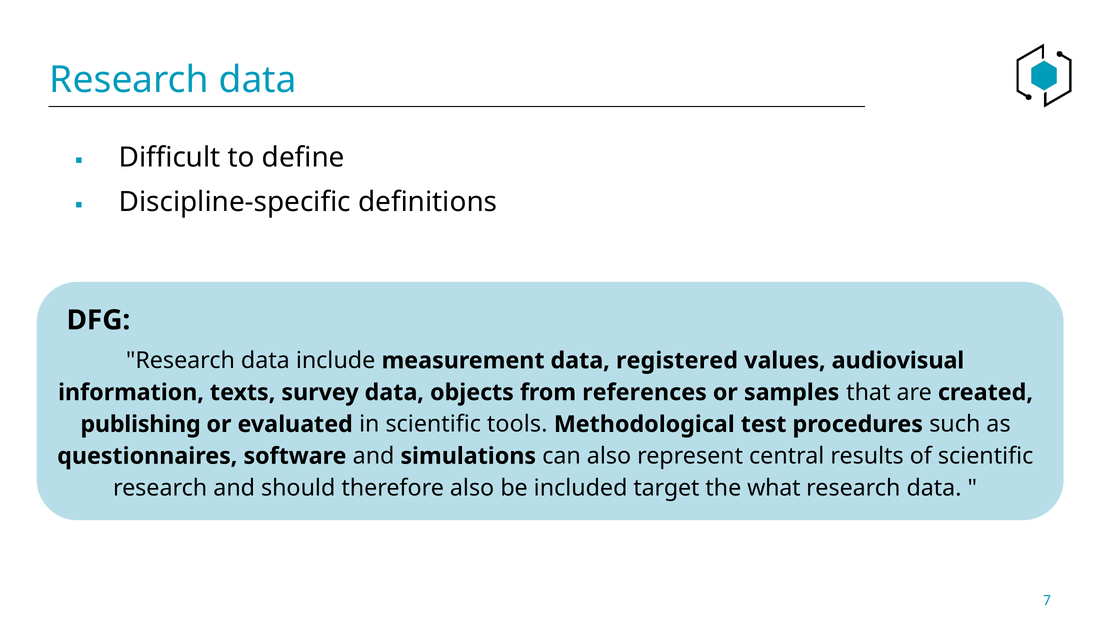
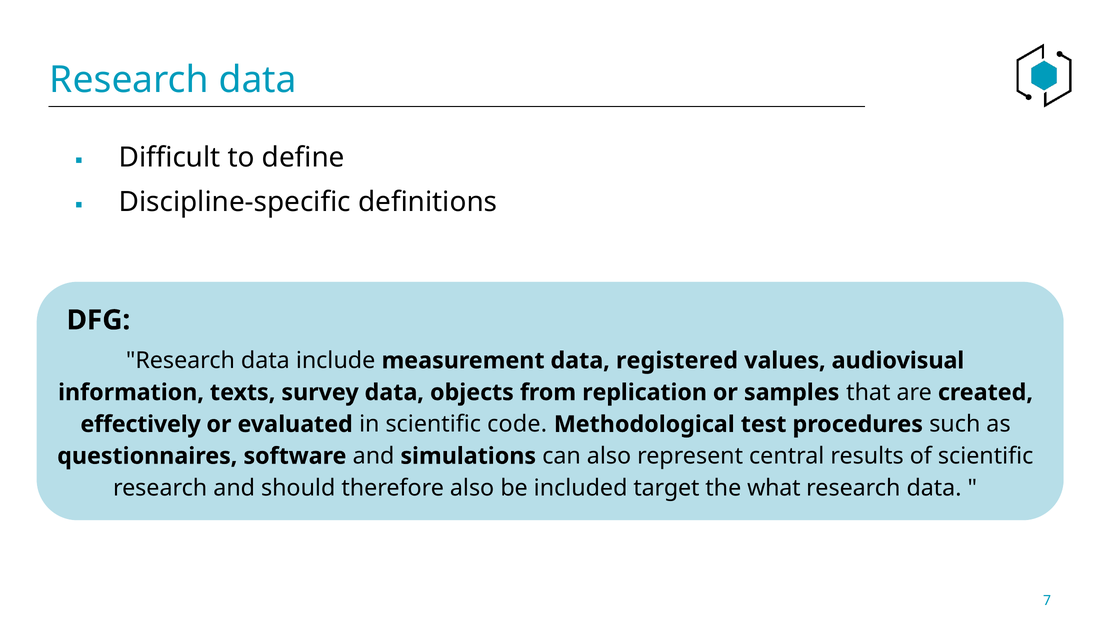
references: references -> replication (645, 392)
publishing: publishing -> effectively (141, 424)
tools: tools -> code (517, 424)
